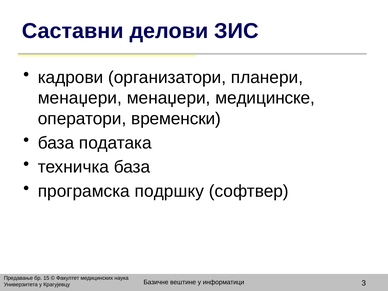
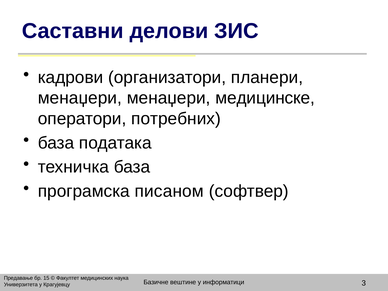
временски: временски -> потребних (176, 119)
подршку: подршку -> писаном (169, 191)
